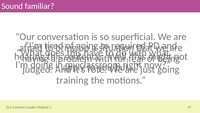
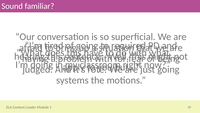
training: training -> systems (72, 80)
